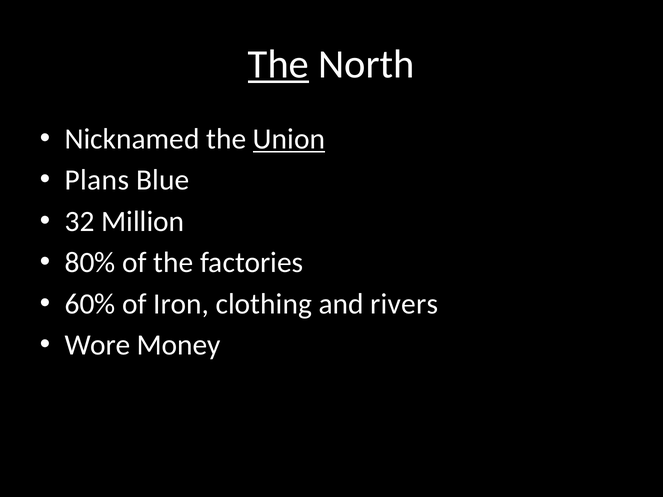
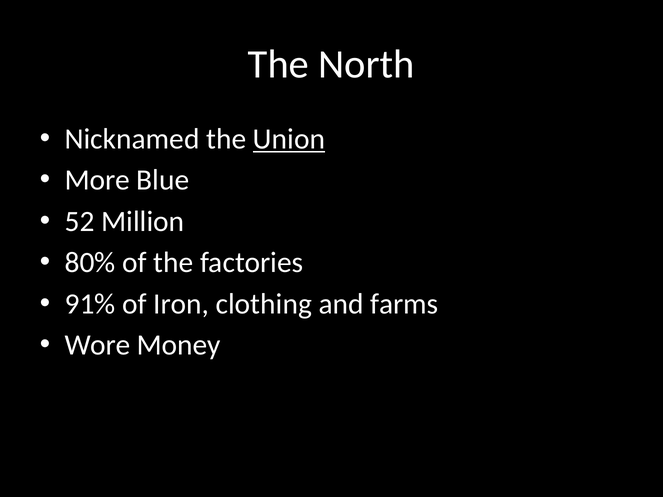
The underline: present -> none (279, 64)
Plans: Plans -> More (97, 180)
32: 32 -> 52 (80, 222)
60%: 60% -> 91% (90, 304)
rivers: rivers -> farms (404, 304)
